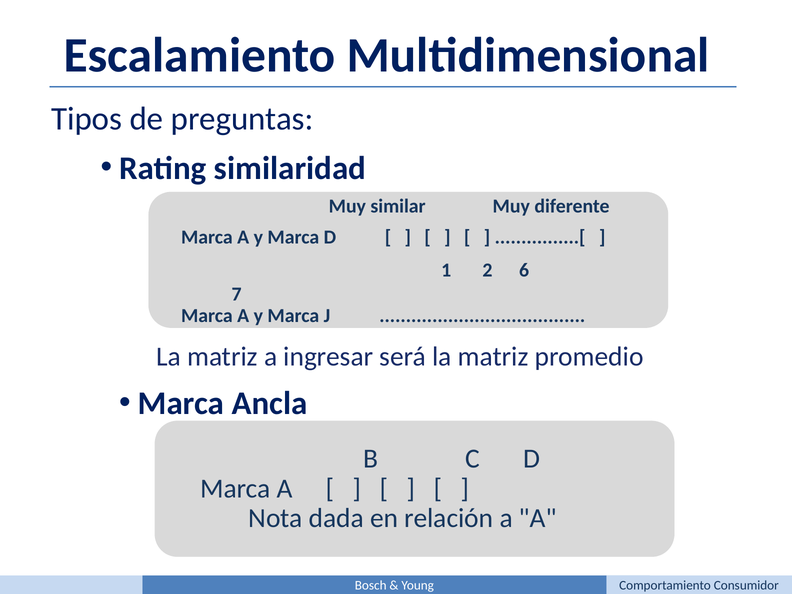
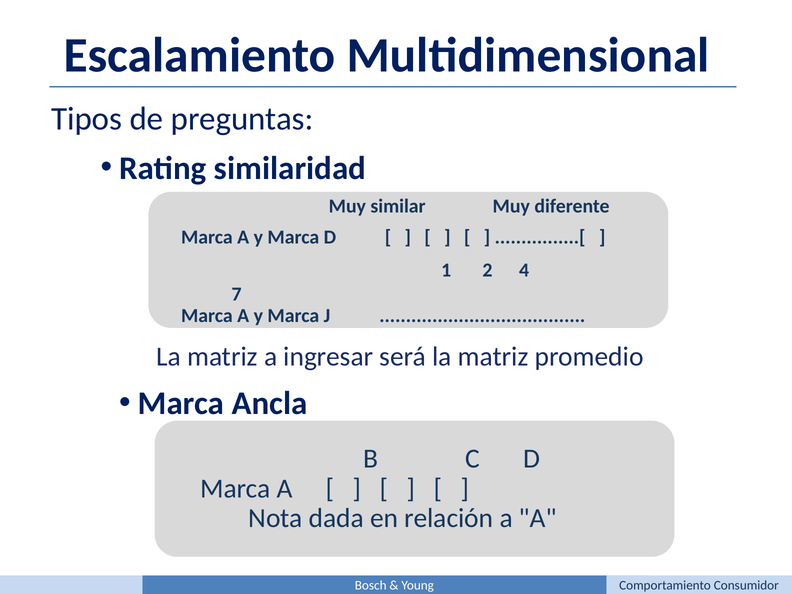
6: 6 -> 4 (524, 270)
